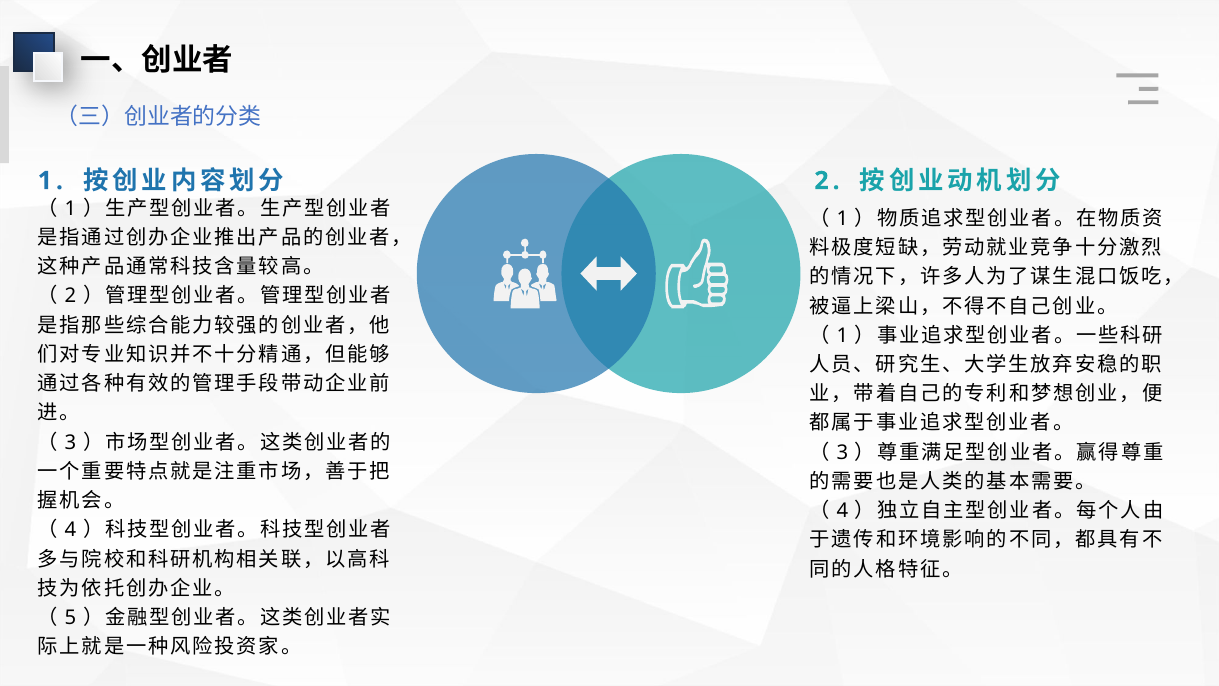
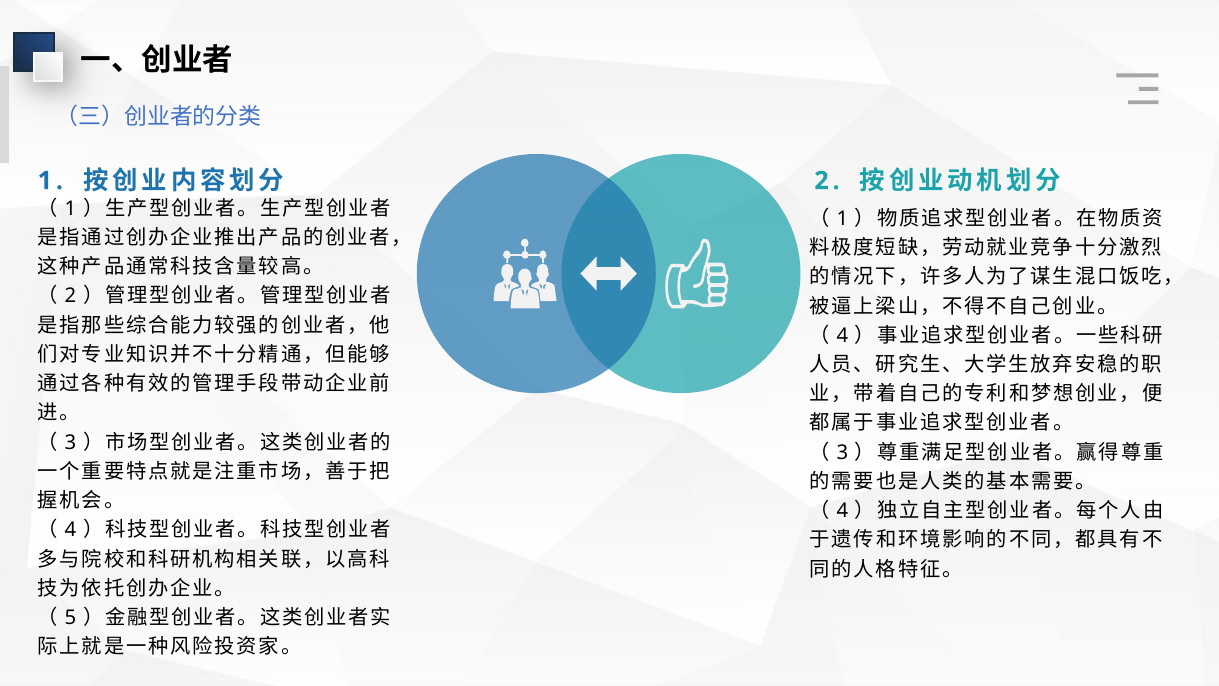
1: 1 -> 4 (842, 335)
